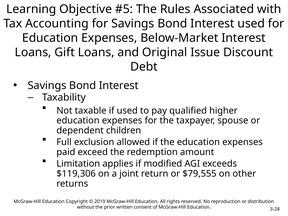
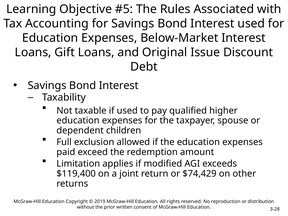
$119,306: $119,306 -> $119,400 (76, 174)
$79,555: $79,555 -> $74,429 (199, 174)
